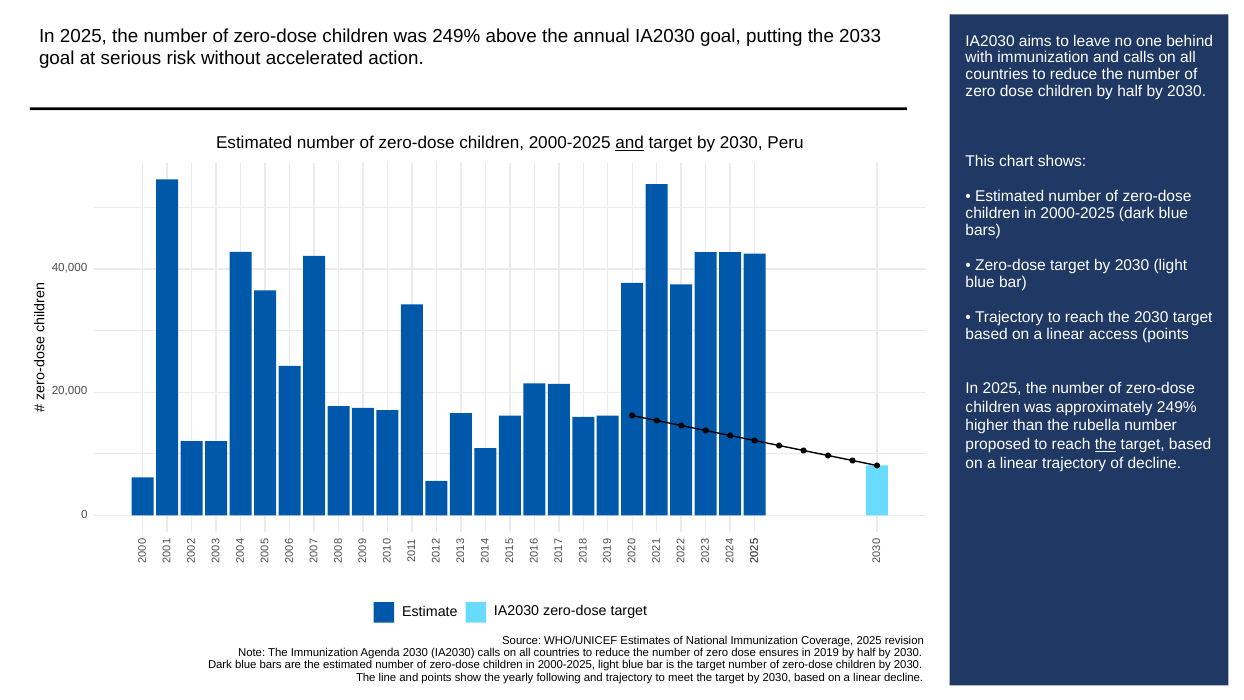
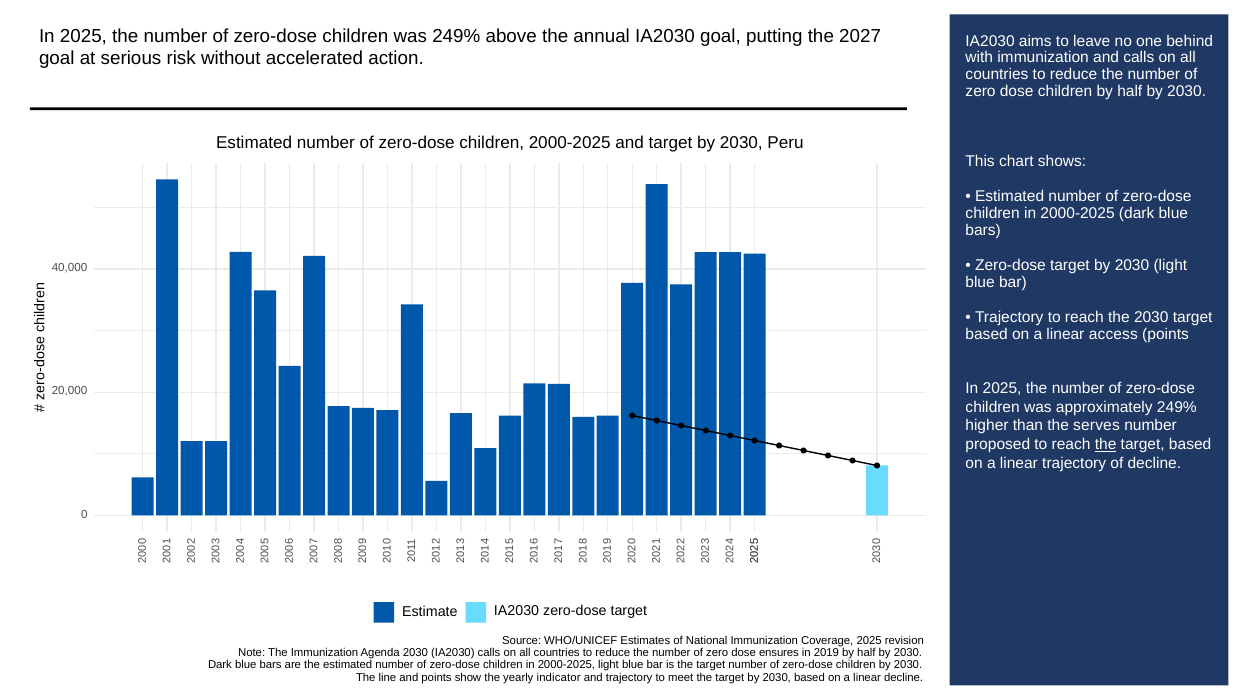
2033: 2033 -> 2027 (860, 36)
and underline: present -> none (630, 143)
rubella: rubella -> serves (1097, 426)
following: following -> indicator (559, 677)
